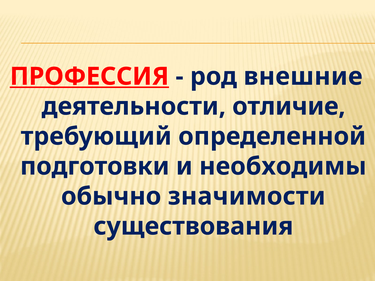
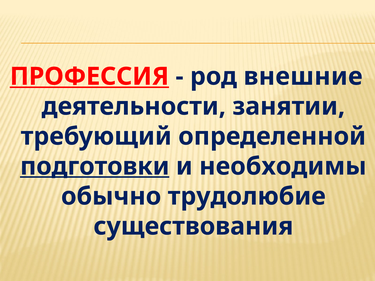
отличие: отличие -> занятии (289, 107)
подготовки underline: none -> present (95, 167)
значимости: значимости -> трудолюбие (247, 197)
